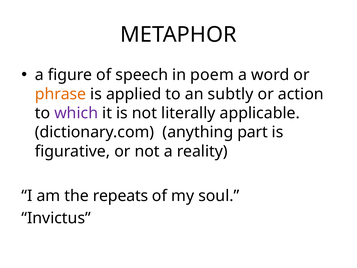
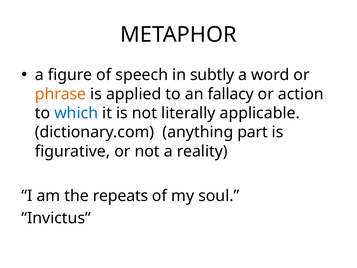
poem: poem -> subtly (212, 75)
subtly: subtly -> fallacy (231, 94)
which colour: purple -> blue (76, 113)
